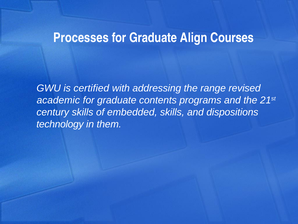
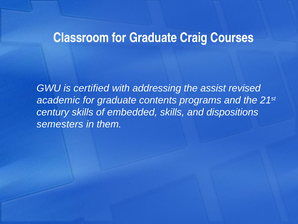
Processes: Processes -> Classroom (81, 38)
Align: Align -> Craig (194, 38)
range: range -> assist (213, 88)
technology: technology -> semesters (60, 124)
